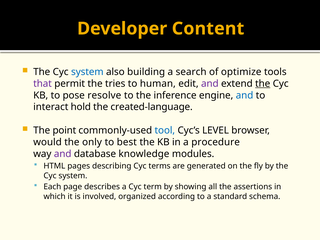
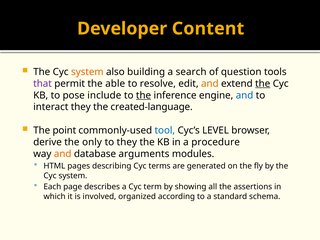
system colour: blue -> orange (87, 72)
optimize: optimize -> question (241, 72)
tries: tries -> able (115, 84)
human: human -> resolve (158, 84)
and colour: purple -> orange (210, 84)
resolve: resolve -> include (104, 95)
the underline: none -> present (144, 95)
interact hold: hold -> they (81, 107)
would: would -> derive (48, 142)
to best: best -> they (127, 142)
and colour: purple -> orange (63, 154)
knowledge: knowledge -> arguments (144, 154)
